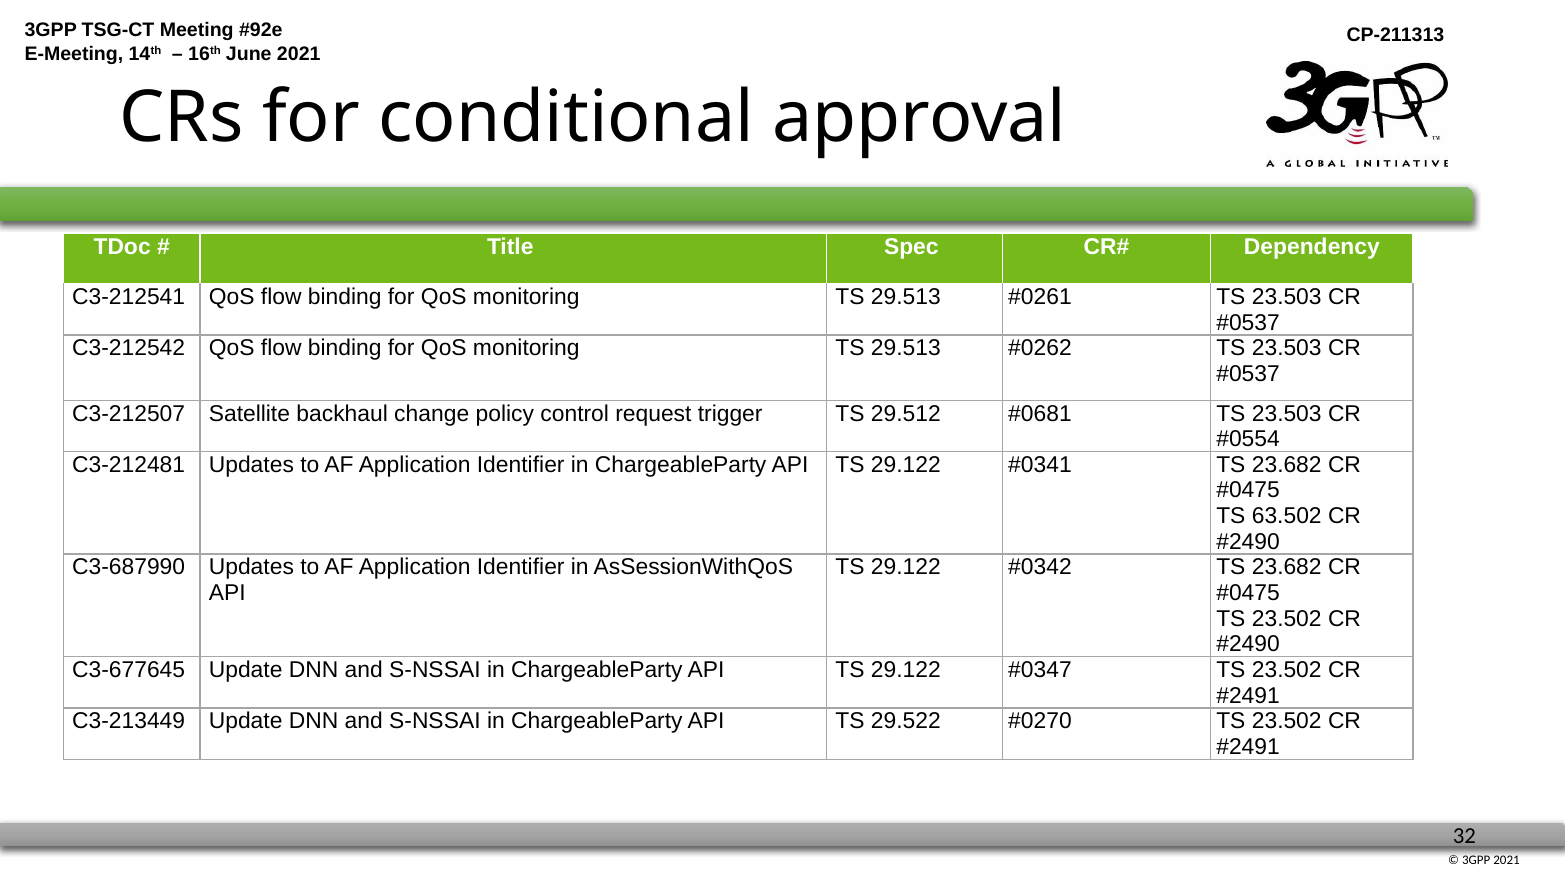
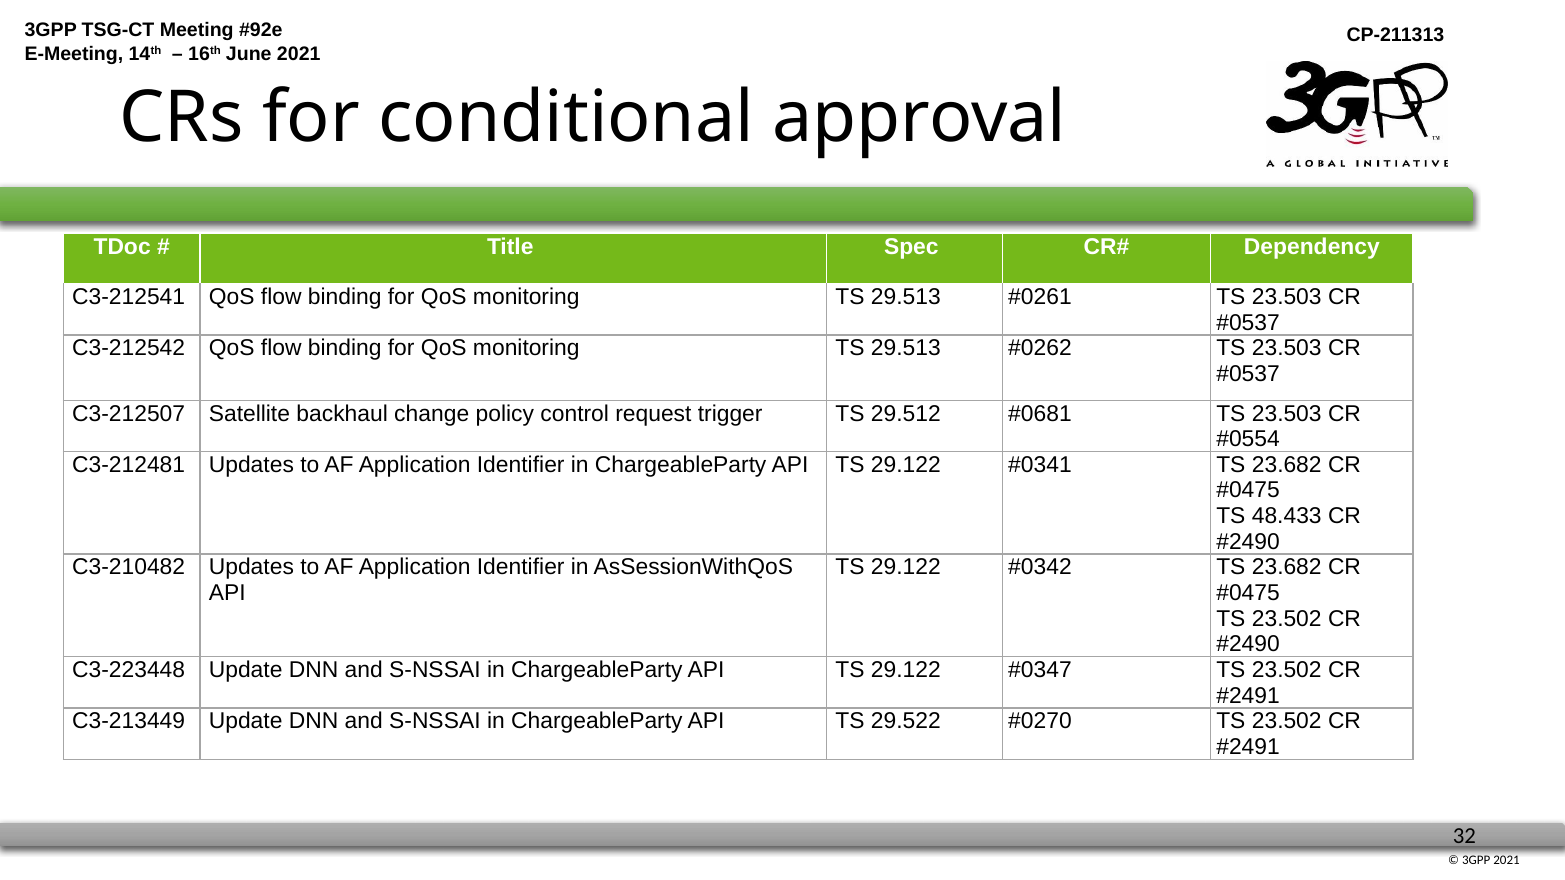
63.502: 63.502 -> 48.433 (1287, 516)
C3-687990: C3-687990 -> C3-210482 (129, 568)
C3-677645: C3-677645 -> C3-223448 (129, 670)
